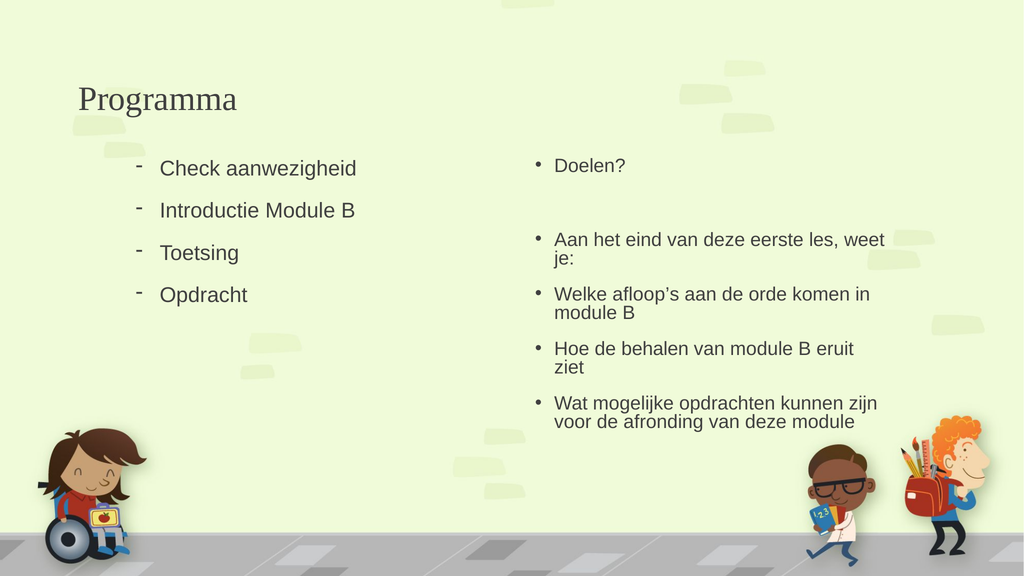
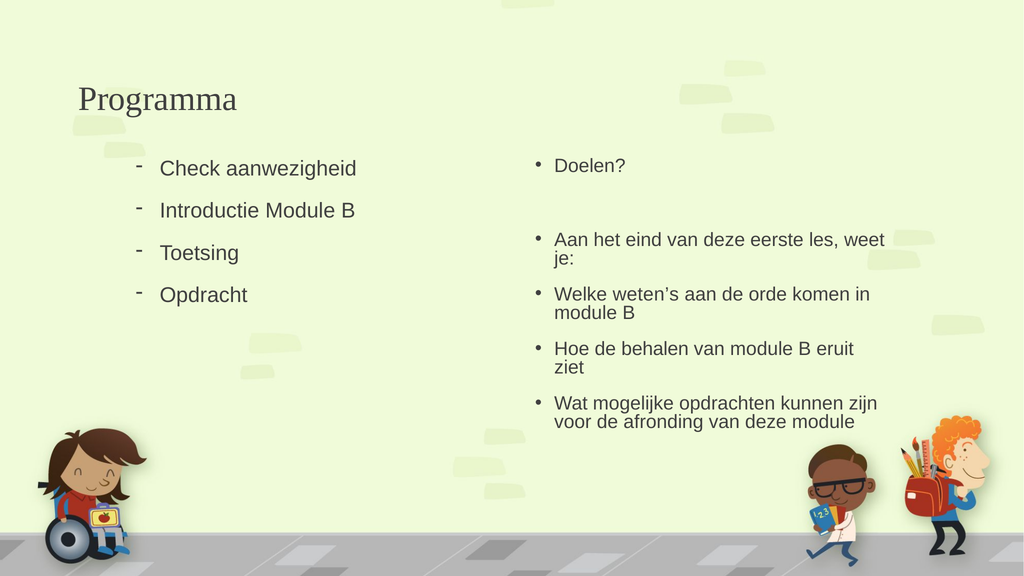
afloop’s: afloop’s -> weten’s (646, 294)
